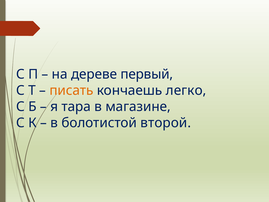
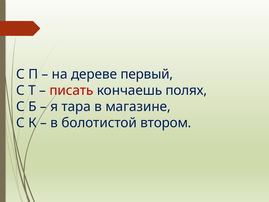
писать colour: orange -> red (71, 90)
легко: легко -> полях (186, 90)
второй: второй -> втором (166, 123)
